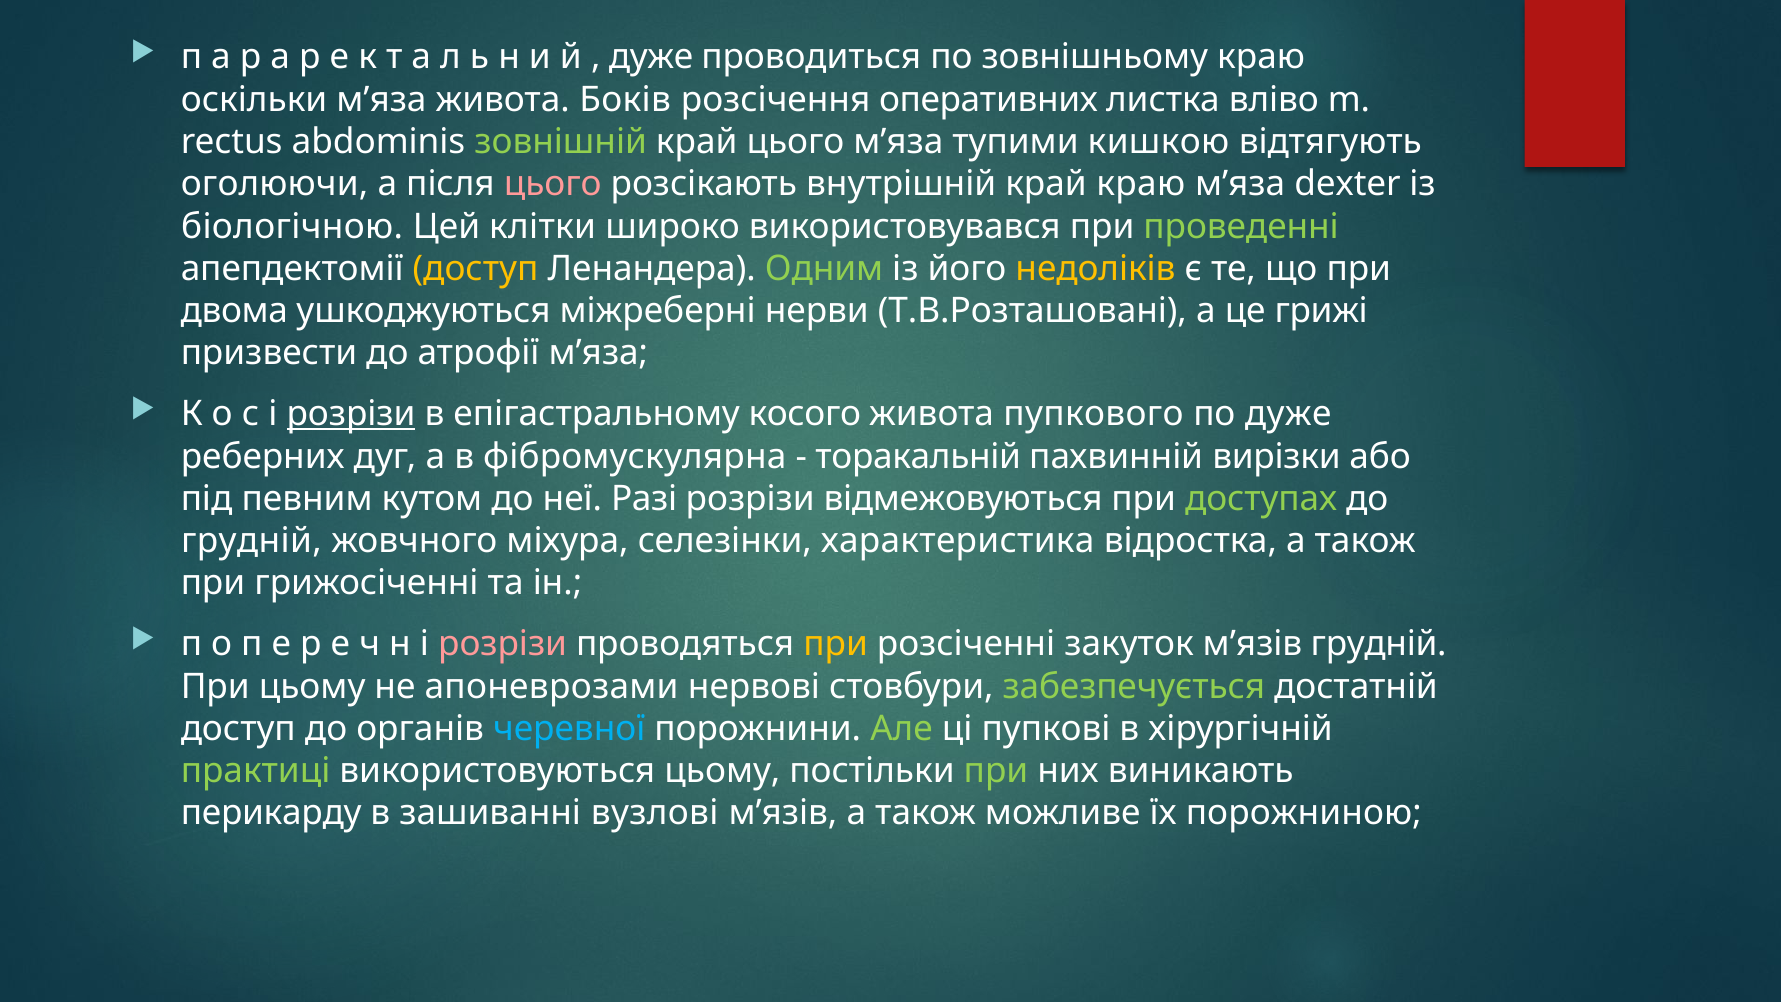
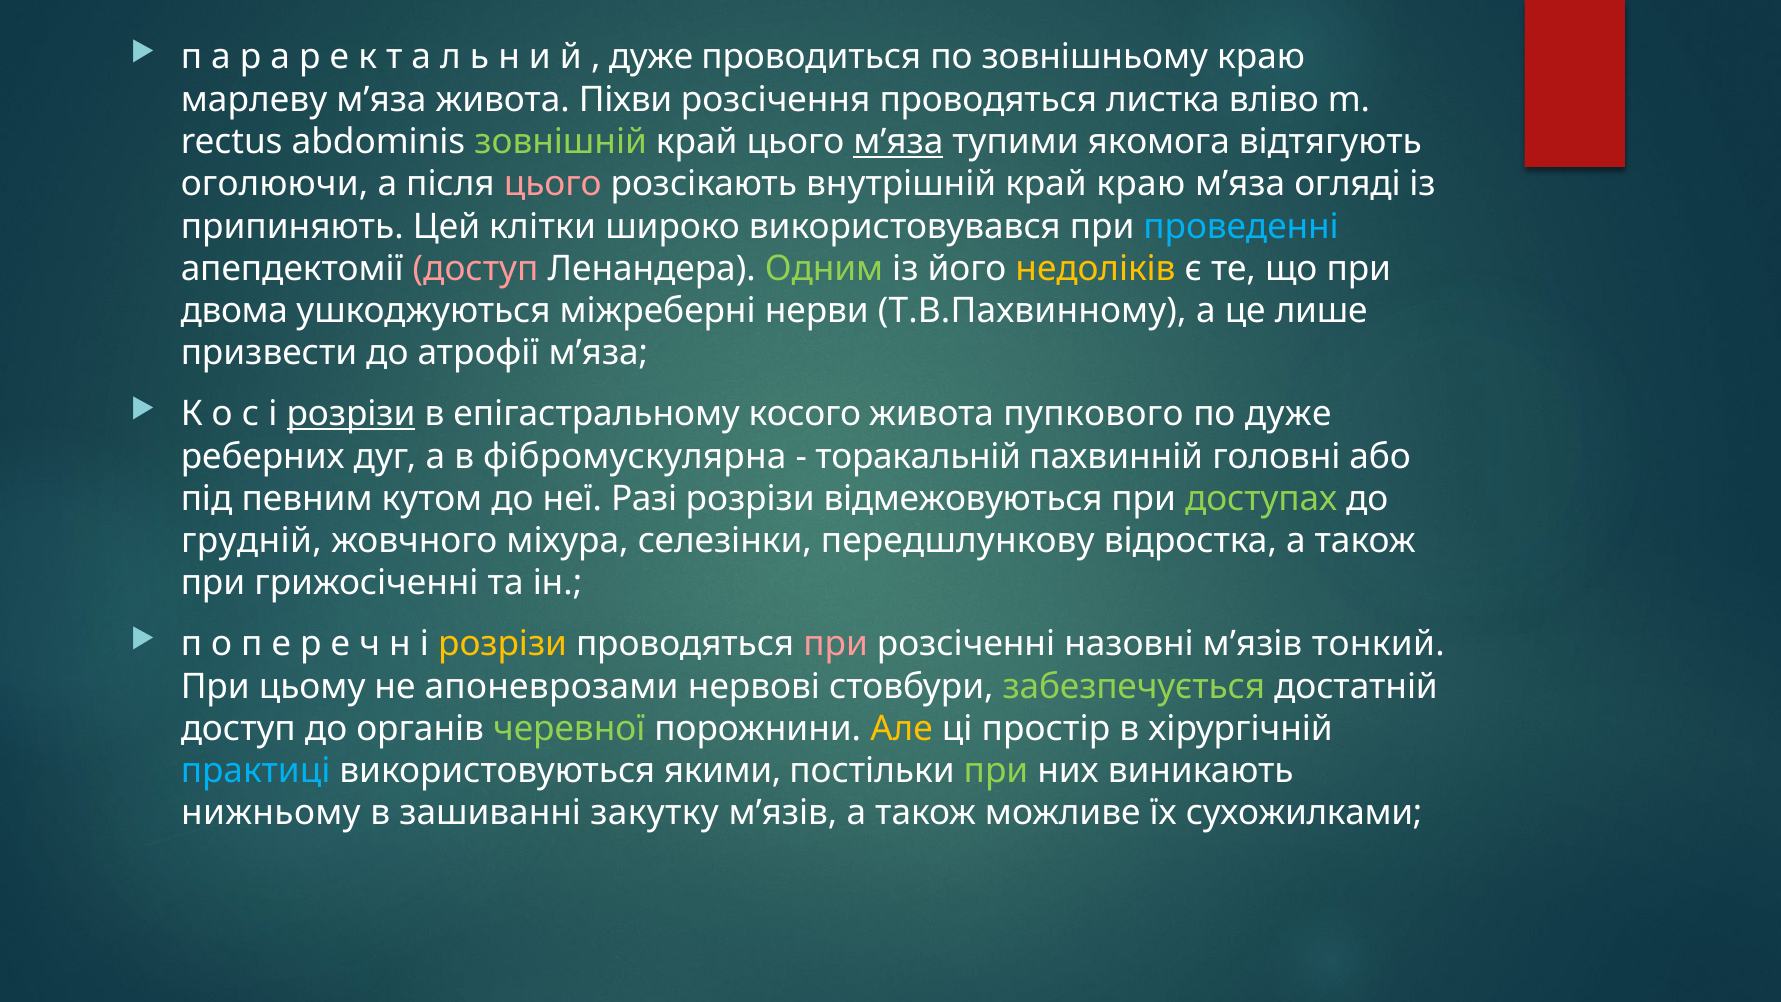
оскільки: оскільки -> марлеву (254, 100)
Боків: Боків -> Піхви (626, 100)
розсічення оперативних: оперативних -> проводяться (988, 100)
м’яза underline: none -> present (898, 142)
кишкою: кишкою -> якомога (1159, 142)
dexter: dexter -> огляді (1347, 184)
біологічною: біологічною -> припиняють (292, 226)
проведенні colour: light green -> light blue (1241, 226)
доступ colour: yellow -> pink (476, 269)
Т.В.Розташовані: Т.В.Розташовані -> Т.В.Пахвинному (1032, 311)
грижі: грижі -> лише (1321, 311)
вирізки: вирізки -> головні (1276, 456)
характеристика: характеристика -> передшлункову (958, 541)
розрізи colour: pink -> yellow (503, 644)
при colour: yellow -> pink (836, 644)
закуток: закуток -> назовні (1129, 644)
м’язів грудній: грудній -> тонкий (1378, 644)
черевної colour: light blue -> light green (569, 729)
Але colour: light green -> yellow (902, 729)
пупкові: пупкові -> простір (1046, 729)
практиці colour: light green -> light blue (256, 771)
використовуються цьому: цьому -> якими (723, 771)
перикарду: перикарду -> нижньому (271, 813)
вузлові: вузлові -> закутку (655, 813)
порожниною: порожниною -> сухожилками (1304, 813)
